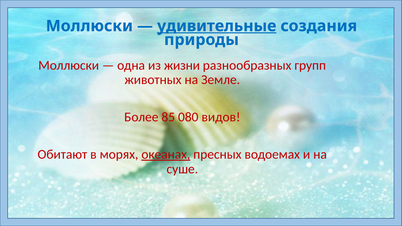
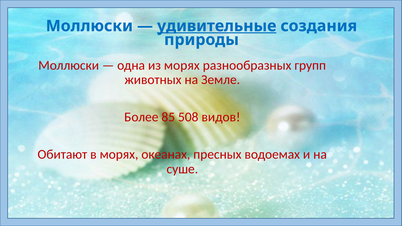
из жизни: жизни -> морях (182, 65)
080: 080 -> 508 (188, 117)
океанах underline: present -> none (166, 155)
